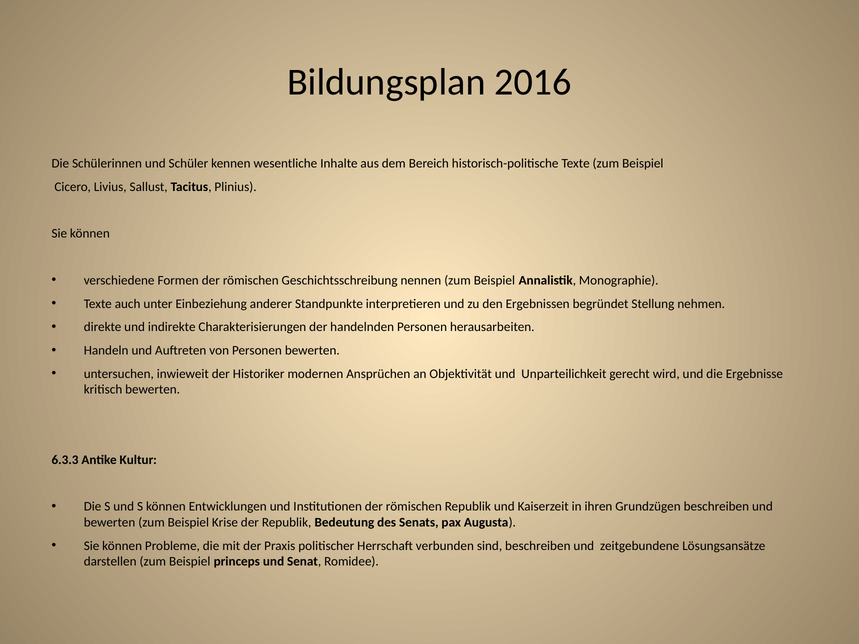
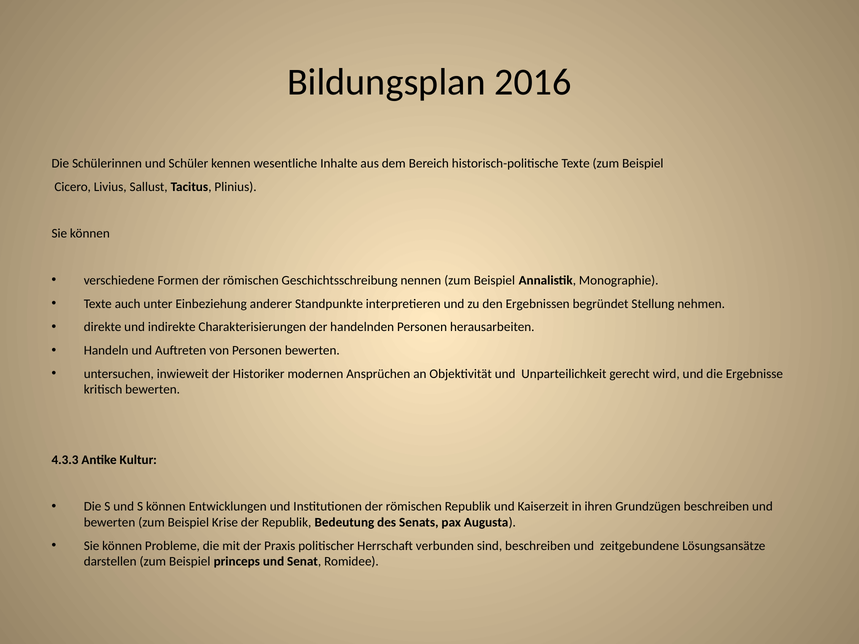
6.3.3: 6.3.3 -> 4.3.3 (65, 460)
